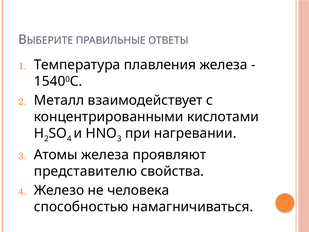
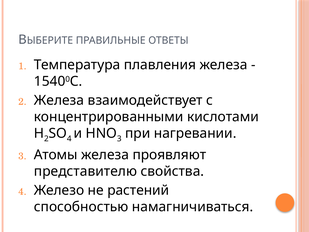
Металл: Металл -> Железа (59, 100)
человека: человека -> растений (138, 190)
